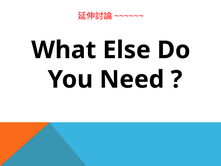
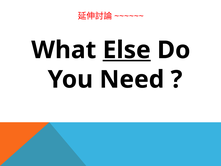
Else underline: none -> present (127, 50)
